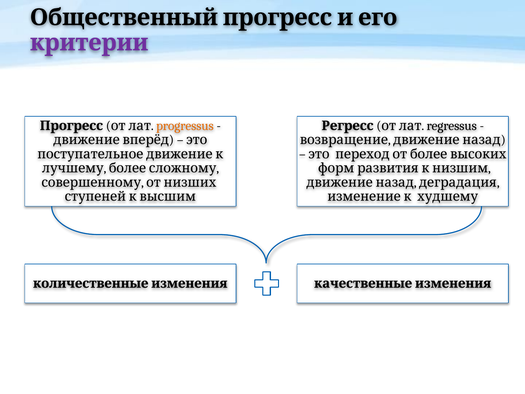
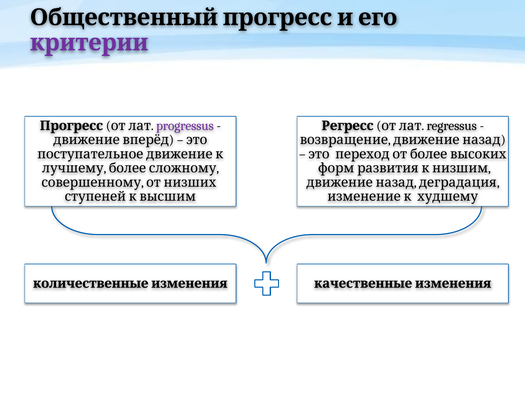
progressus colour: orange -> purple (185, 126)
